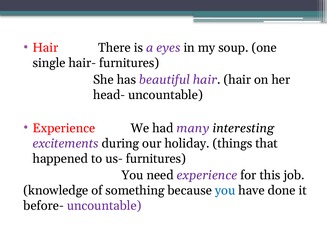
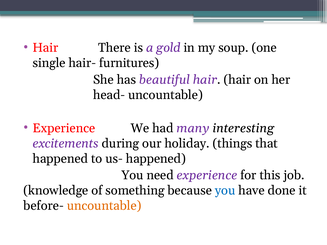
eyes: eyes -> gold (168, 48)
us- furnitures: furnitures -> happened (156, 159)
uncountable colour: purple -> orange (104, 206)
